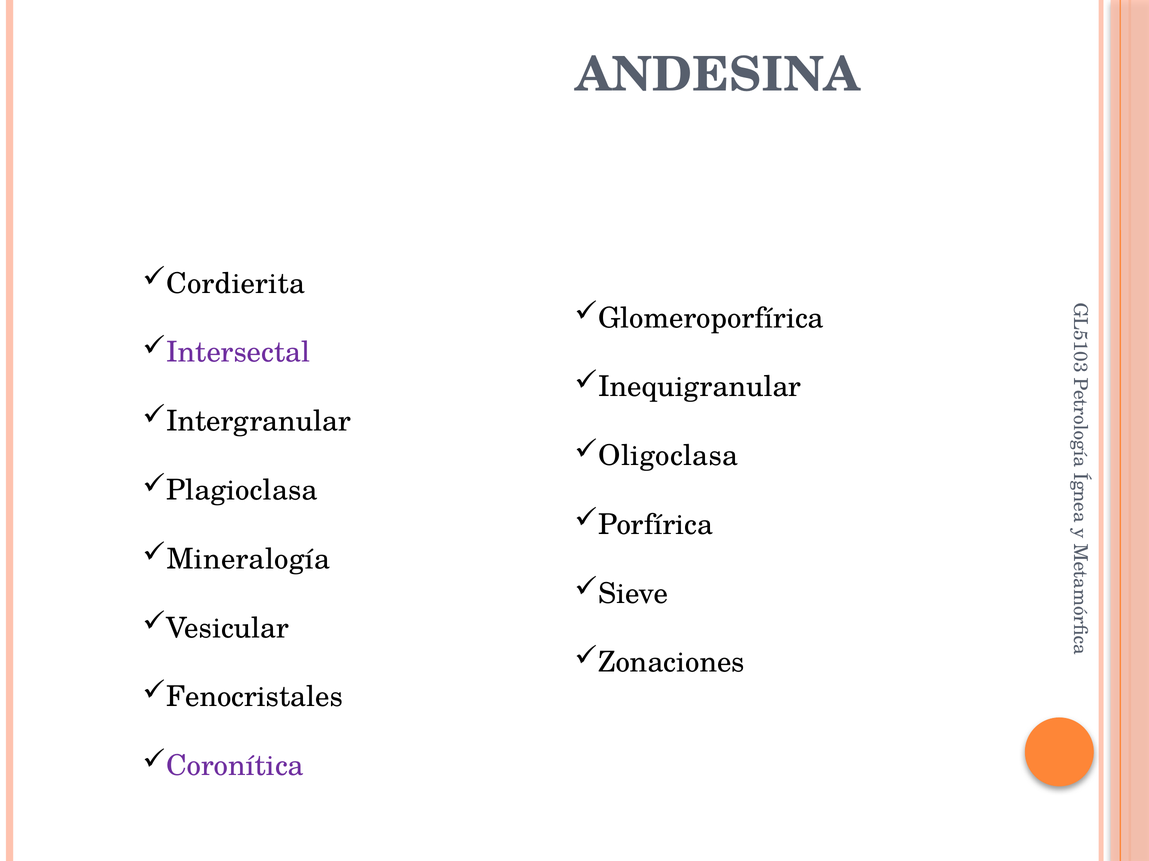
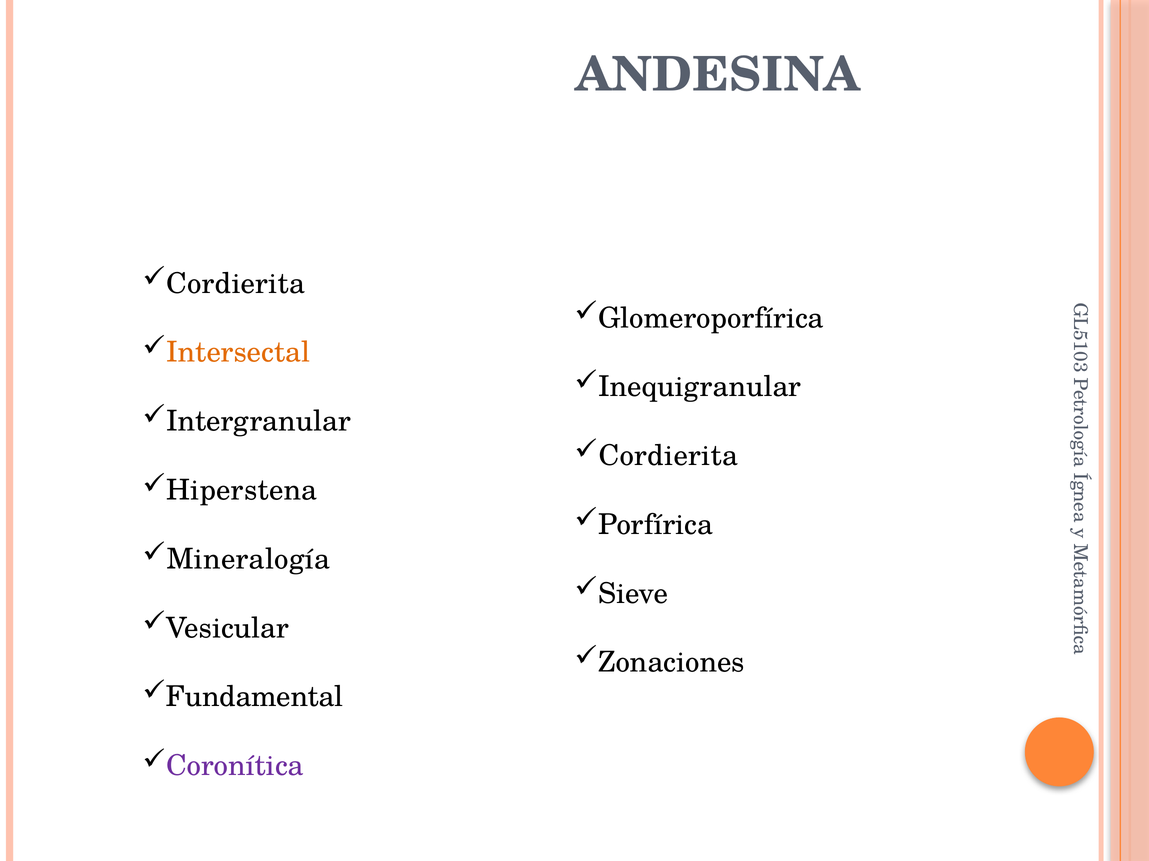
Intersectal colour: purple -> orange (238, 353)
Oligoclasa: Oligoclasa -> Cordierita (668, 456)
Plagioclasa: Plagioclasa -> Hiperstena (242, 491)
Fenocristales: Fenocristales -> Fundamental (255, 698)
